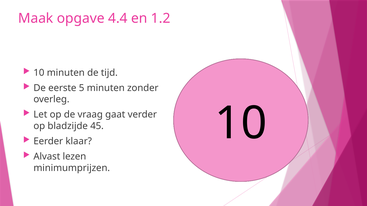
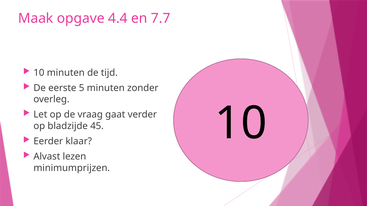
1.2: 1.2 -> 7.7 (161, 18)
